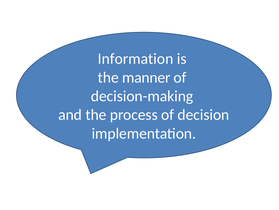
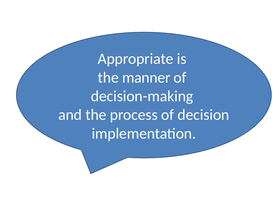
Information: Information -> Appropriate (136, 59)
